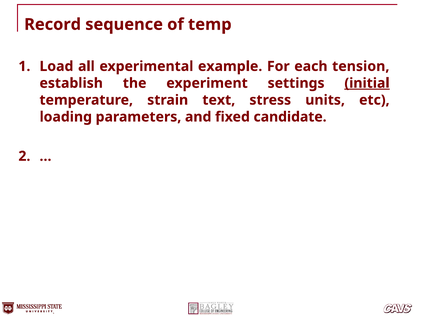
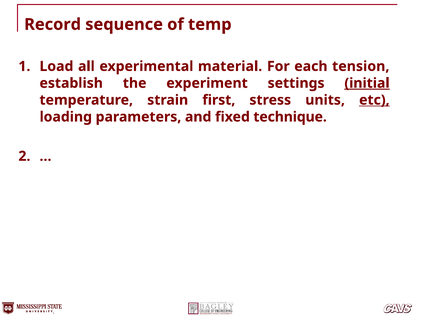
example: example -> material (230, 66)
text: text -> first (219, 100)
etc underline: none -> present (374, 100)
candidate: candidate -> technique (290, 117)
